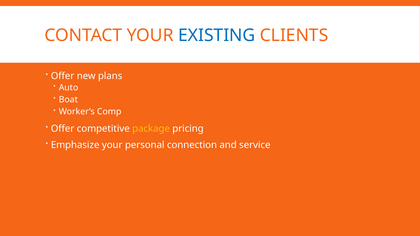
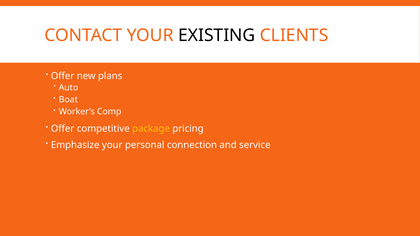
EXISTING colour: blue -> black (217, 35)
